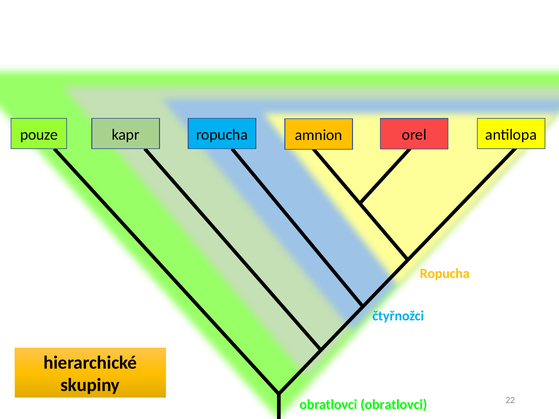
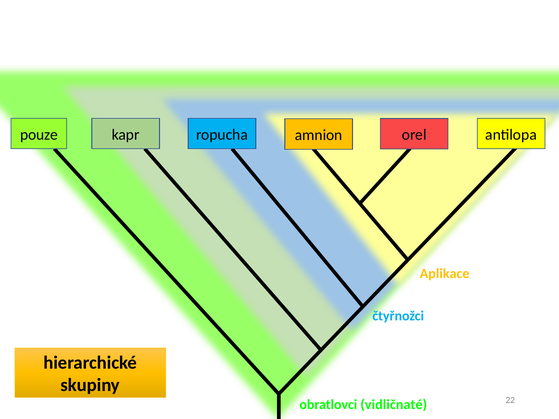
Ropucha: Ropucha -> Aplikace (445, 274)
obratlovci obratlovci: obratlovci -> vidličnaté (394, 405)
